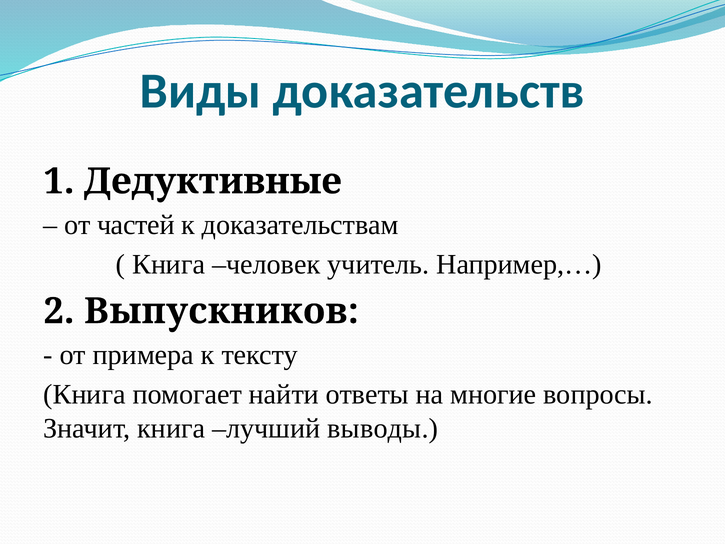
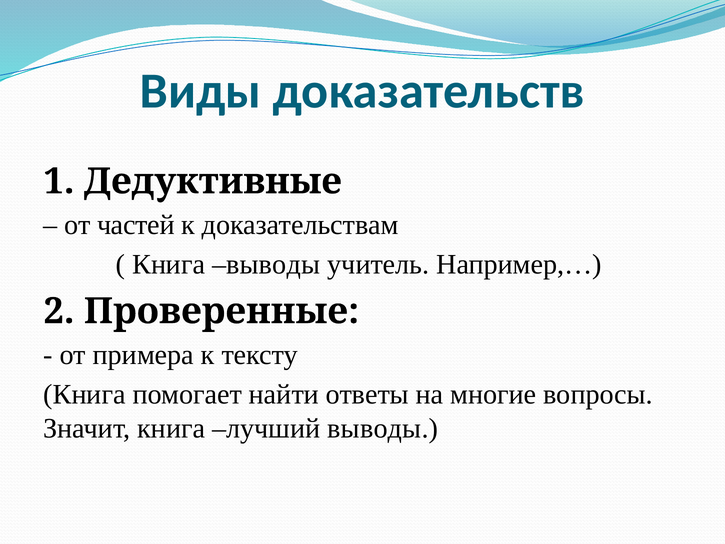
Книга человек: человек -> выводы (266, 265)
Выпускников: Выпускников -> Проверенные (222, 311)
